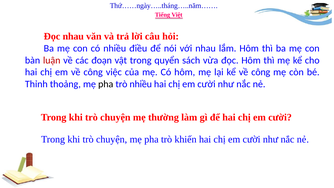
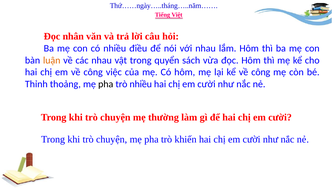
Đọc nhau: nhau -> nhân (73, 36)
luận colour: red -> orange (52, 60)
các đoạn: đoạn -> nhau (102, 60)
